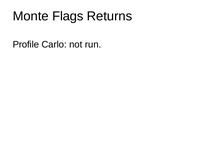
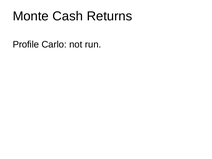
Flags: Flags -> Cash (68, 16)
